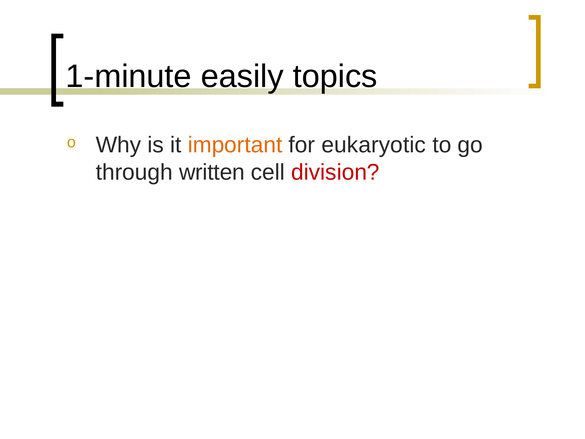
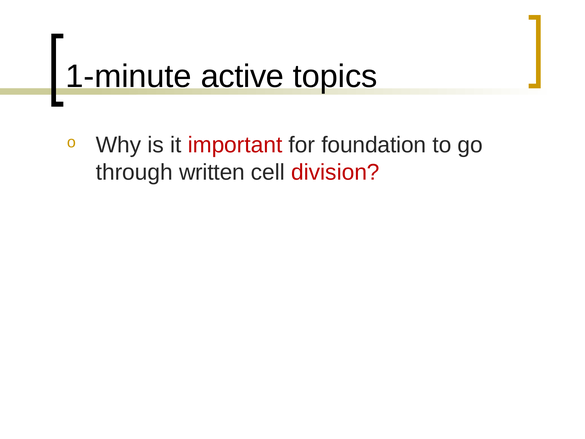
easily: easily -> active (242, 76)
important colour: orange -> red (235, 145)
eukaryotic: eukaryotic -> foundation (374, 145)
